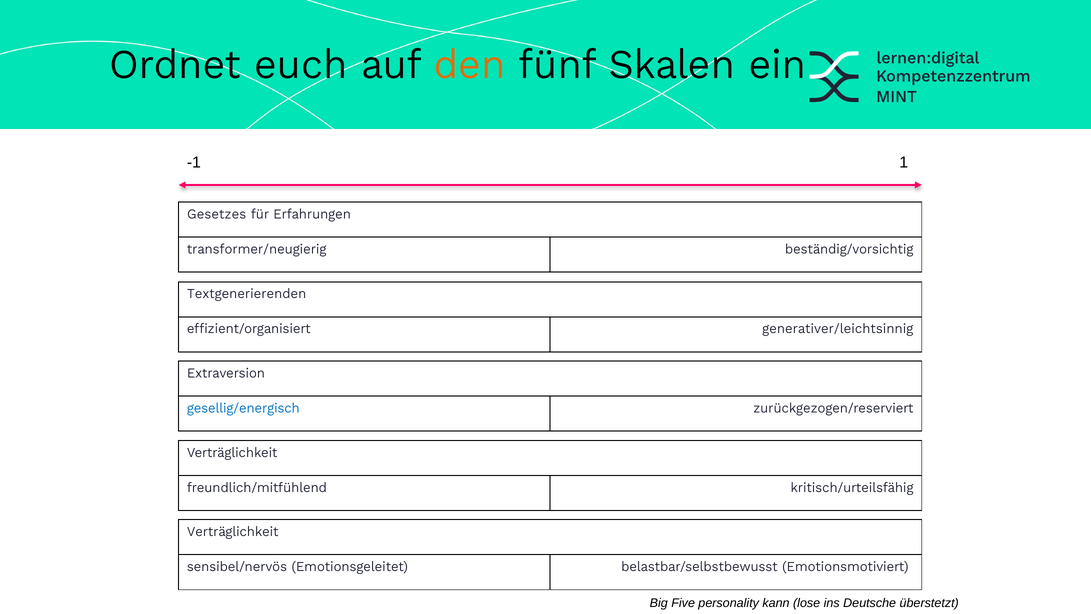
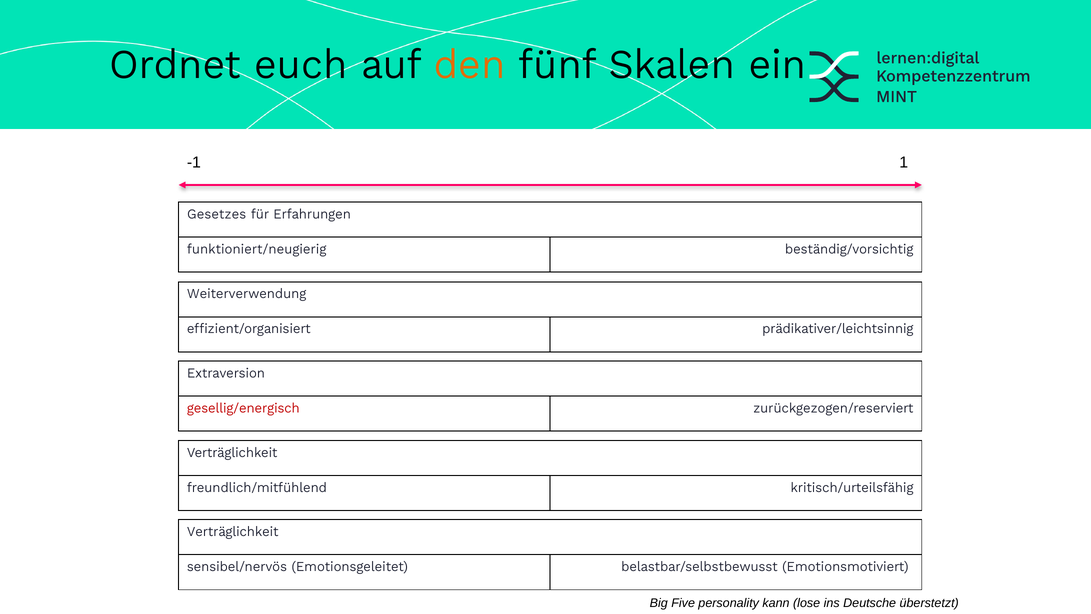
transformer/neugierig: transformer/neugierig -> funktioniert/neugierig (257, 249)
Textgenerierenden: Textgenerierenden -> Weiterverwendung (247, 294)
generativer/leichtsinnig: generativer/leichtsinnig -> prädikativer/leichtsinnig (838, 329)
gesellig/energisch colour: blue -> red (243, 408)
